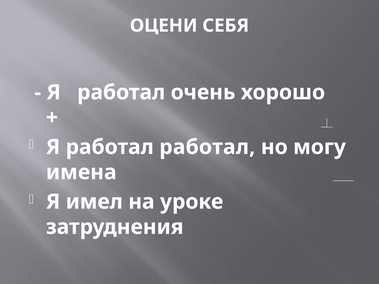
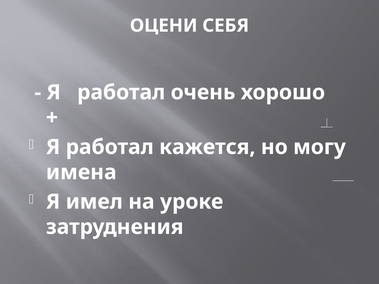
работал работал: работал -> кажется (207, 147)
